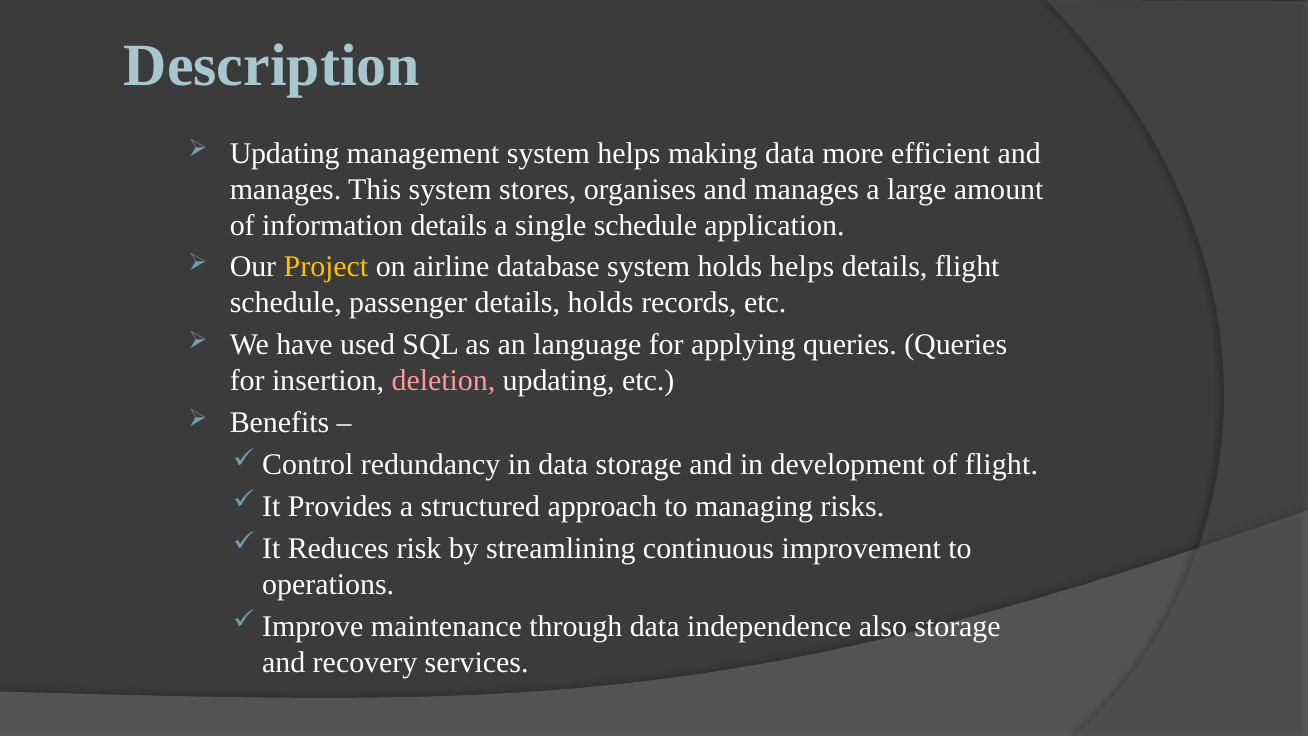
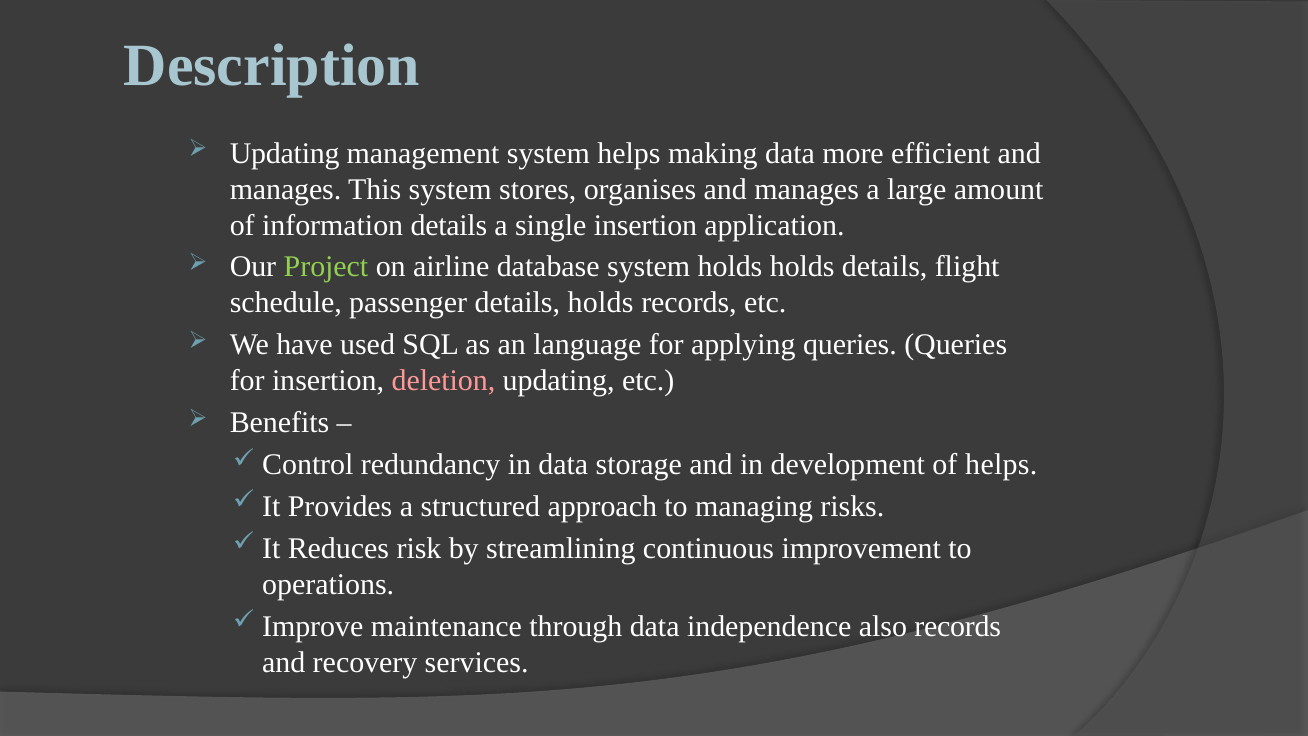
single schedule: schedule -> insertion (646, 225)
Project colour: yellow -> light green (326, 267)
holds helps: helps -> holds (802, 267)
of flight: flight -> helps (1001, 465)
also storage: storage -> records (958, 626)
